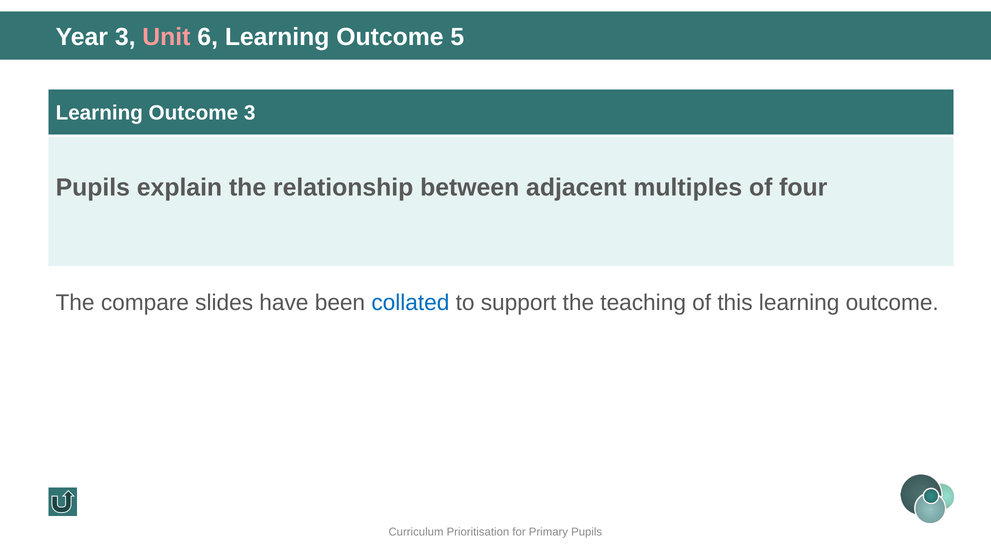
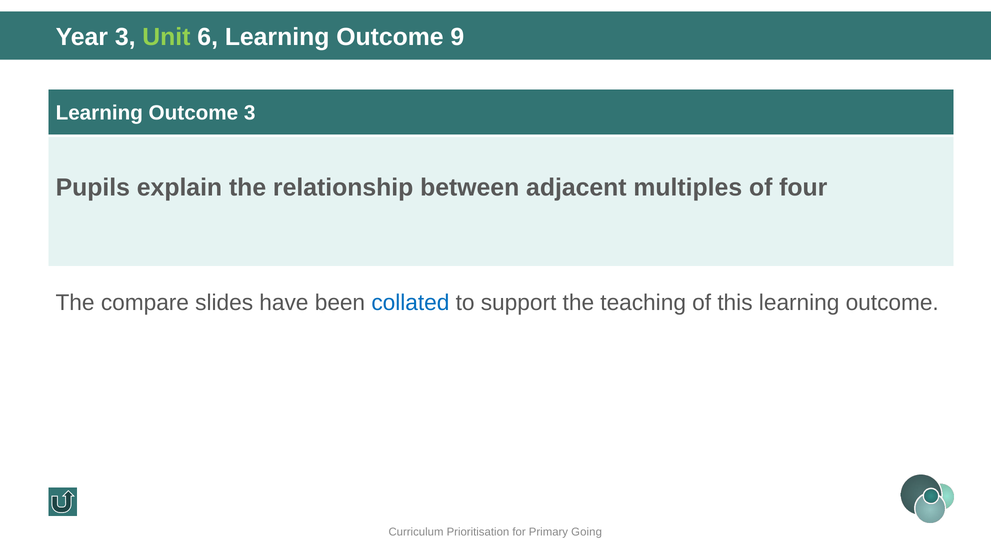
Unit colour: pink -> light green (166, 37)
5: 5 -> 9 (457, 37)
Primary Pupils: Pupils -> Going (587, 532)
